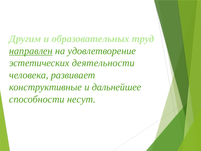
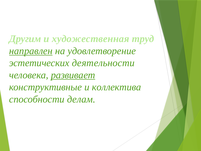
образовательных: образовательных -> художественная (91, 39)
развивает underline: none -> present (73, 75)
дальнейшее: дальнейшее -> коллектива (117, 87)
несут: несут -> делам (81, 99)
